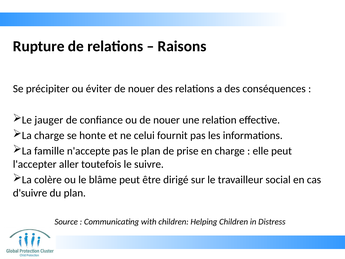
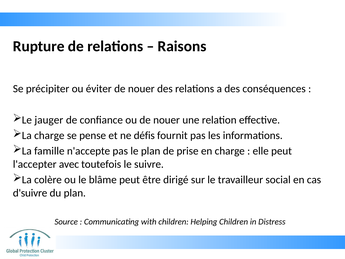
honte: honte -> pense (93, 135)
celui: celui -> défis (144, 135)
aller: aller -> avec (69, 164)
